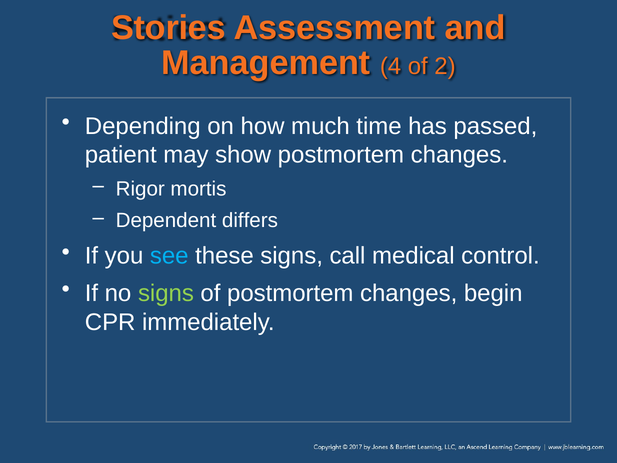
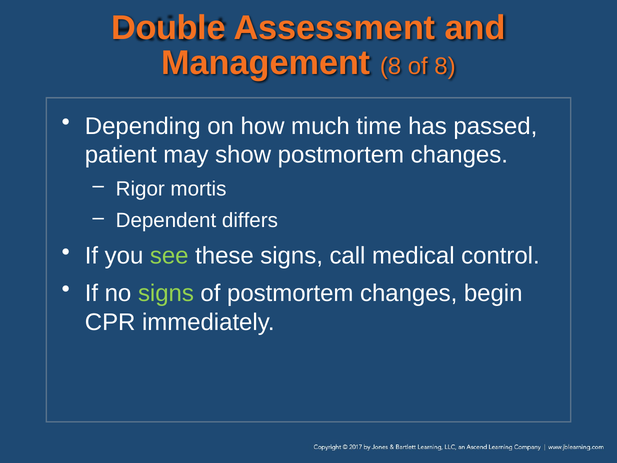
Stories: Stories -> Double (168, 28)
Management 4: 4 -> 8 (391, 66)
of 2: 2 -> 8 (445, 66)
see colour: light blue -> light green (169, 256)
